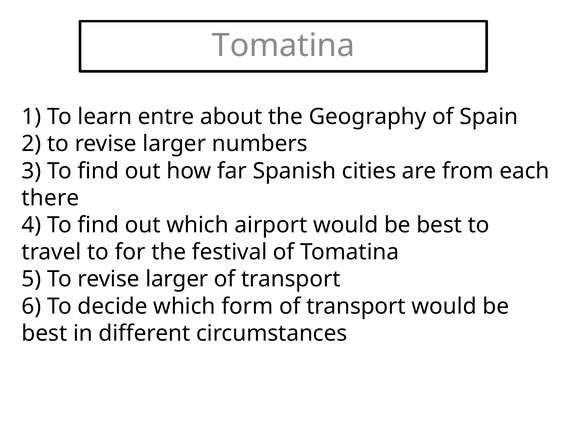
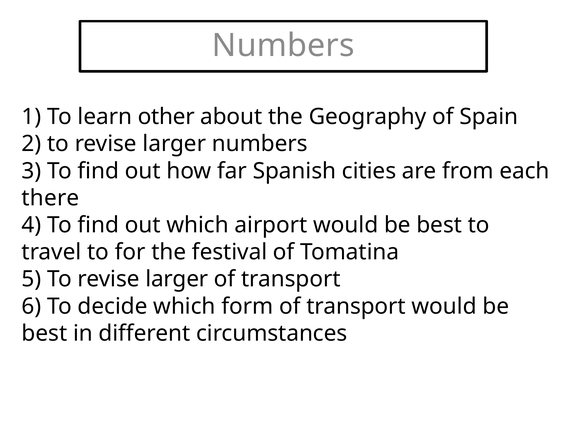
Tomatina: Tomatina -> Numbers (283, 46)
entre: entre -> other (166, 117)
